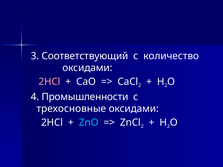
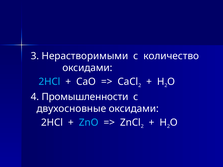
Соответствующий: Соответствующий -> Нерастворимыми (85, 56)
2HCl colour: pink -> light blue (49, 82)
трехосновные: трехосновные -> двухосновные (71, 109)
